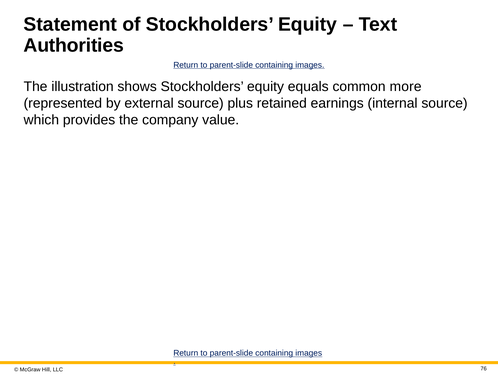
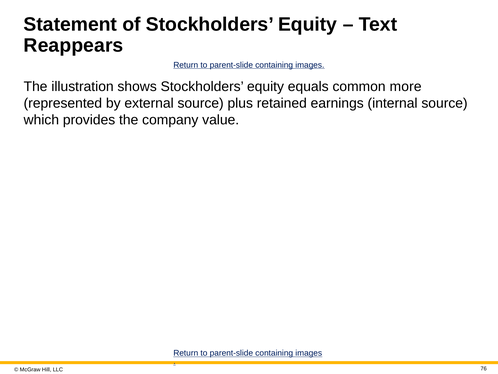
Authorities: Authorities -> Reappears (74, 45)
